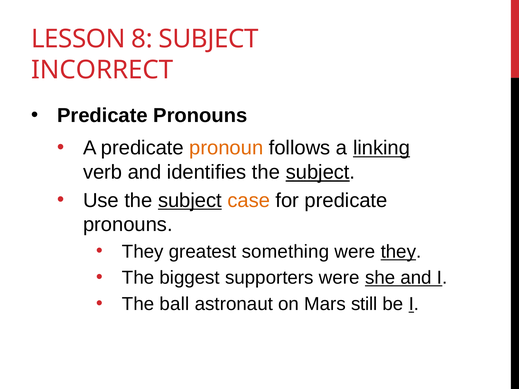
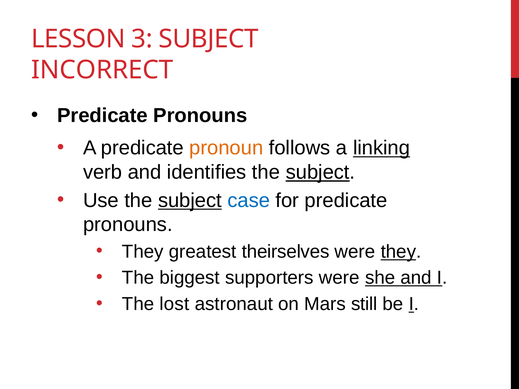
8: 8 -> 3 (142, 39)
case colour: orange -> blue (249, 200)
something: something -> theirselves (286, 252)
ball: ball -> lost (174, 304)
